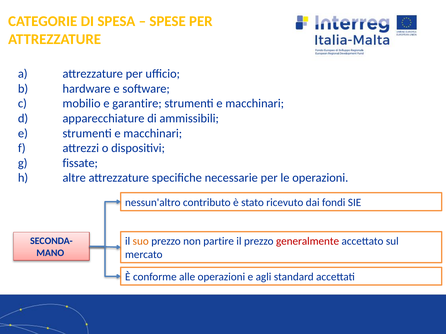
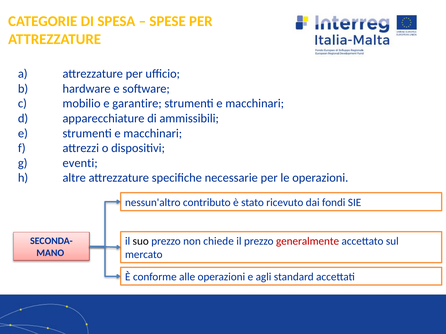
fissate: fissate -> eventi (80, 163)
suo colour: orange -> black (141, 242)
partire: partire -> chiede (219, 242)
